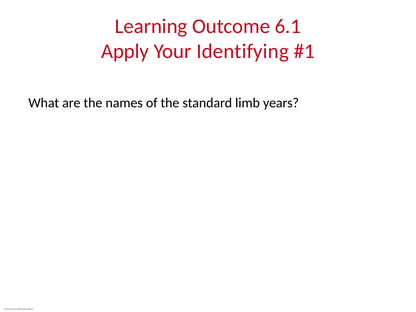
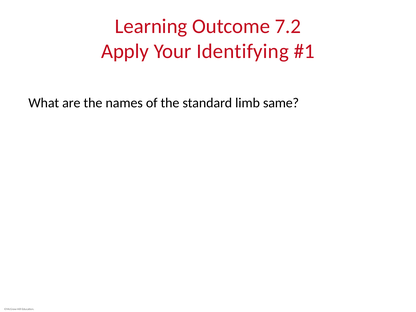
6.1: 6.1 -> 7.2 (288, 26)
years: years -> same (281, 103)
